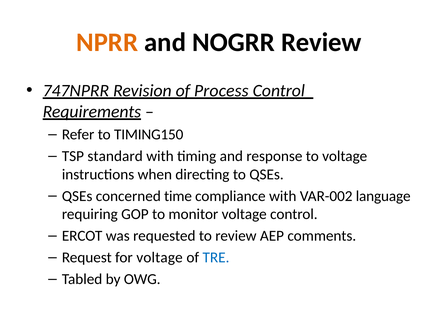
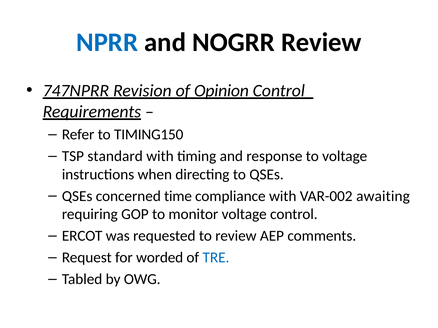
NPRR colour: orange -> blue (107, 42)
Process: Process -> Opinion (221, 91)
language: language -> awaiting (383, 196)
for voltage: voltage -> worded (160, 258)
